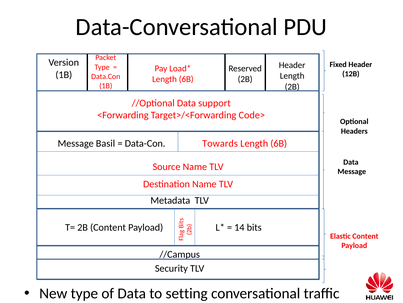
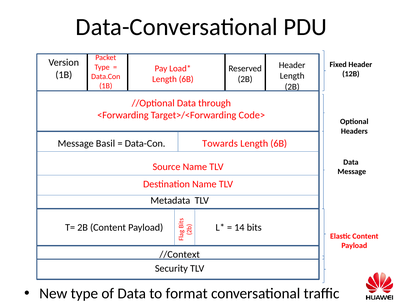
support: support -> through (215, 103)
//Campus: //Campus -> //Context (180, 254)
setting: setting -> format (187, 293)
